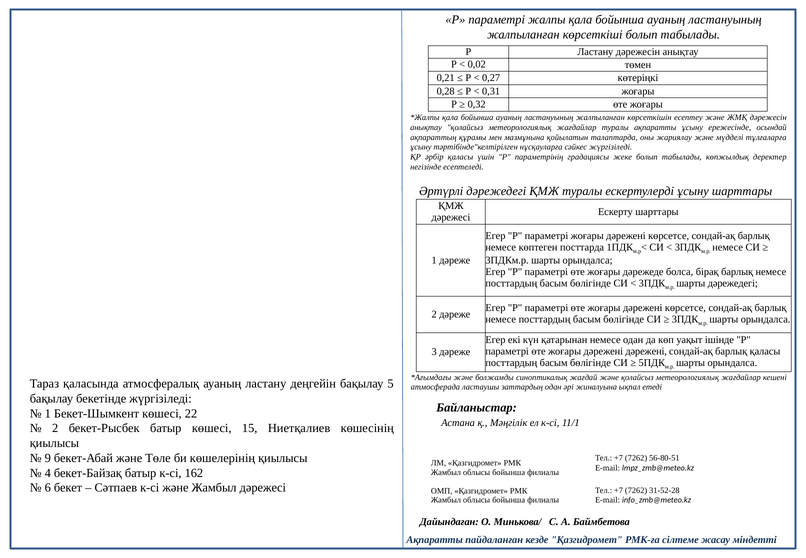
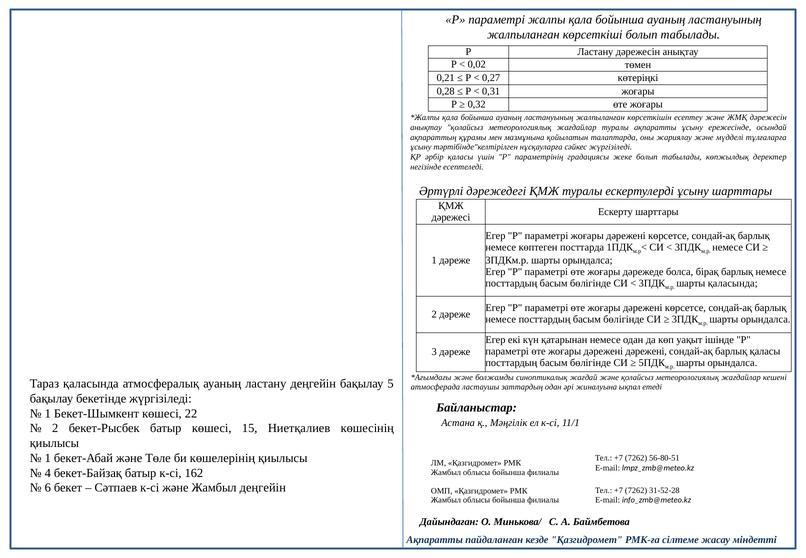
шарты дәрежедегі: дәрежедегі -> қаласында (733, 283)
9: 9 -> 1 (48, 458)
Жамбыл дәрежесі: дәрежесі -> деңгейін (263, 488)
